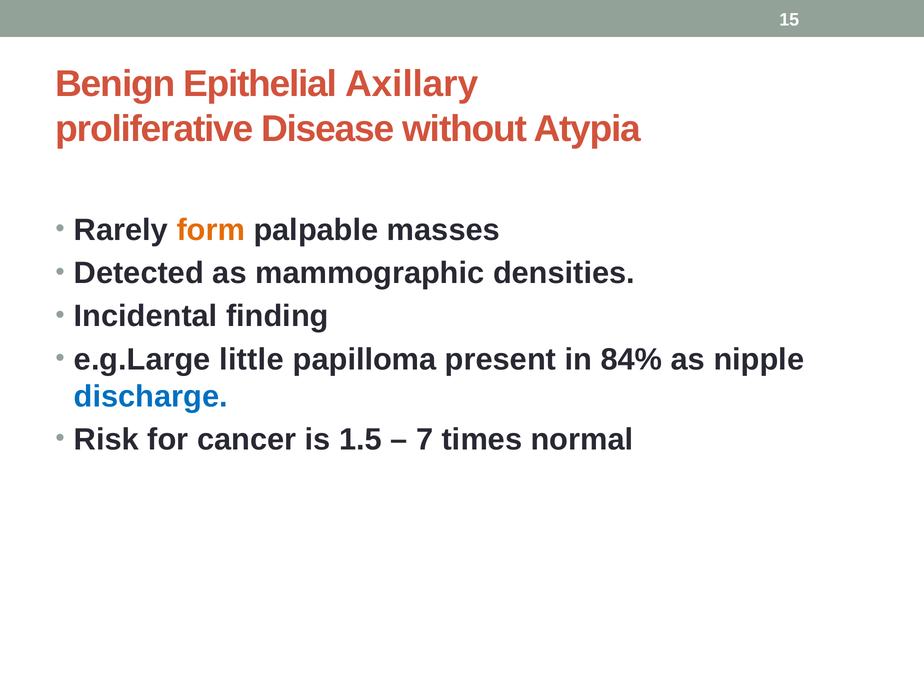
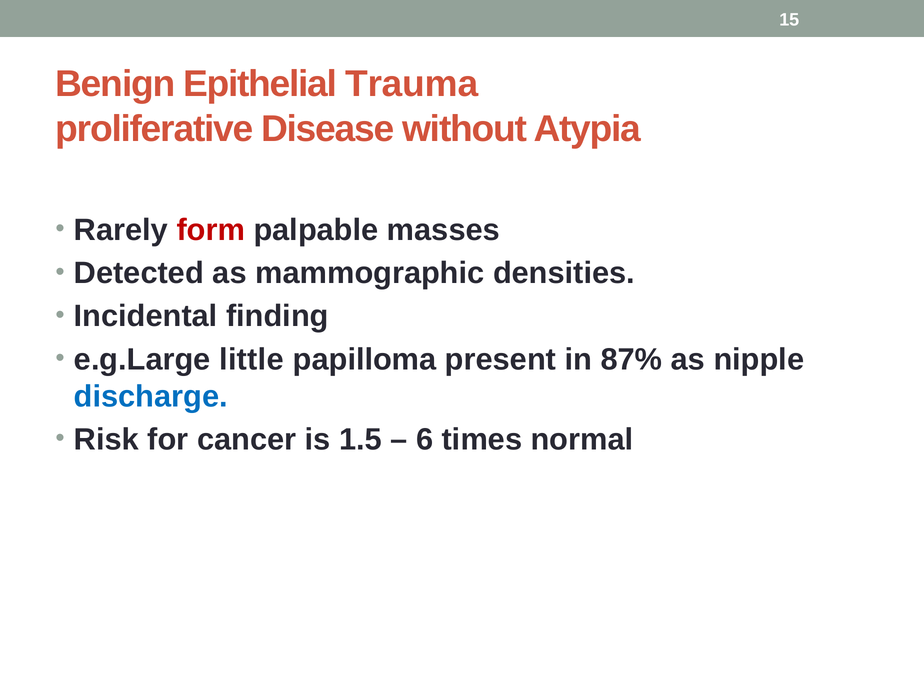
Axillary: Axillary -> Trauma (412, 84)
form colour: orange -> red (211, 230)
84%: 84% -> 87% (631, 359)
7: 7 -> 6 (425, 439)
